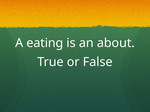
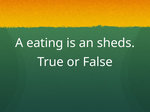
about: about -> sheds (116, 43)
